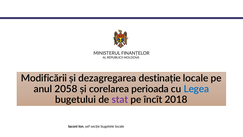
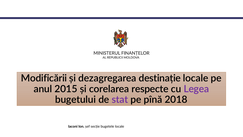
2058: 2058 -> 2015 (66, 89)
perioada: perioada -> respecte (150, 89)
Legea colour: blue -> purple (196, 89)
încît: încît -> pînă (153, 99)
